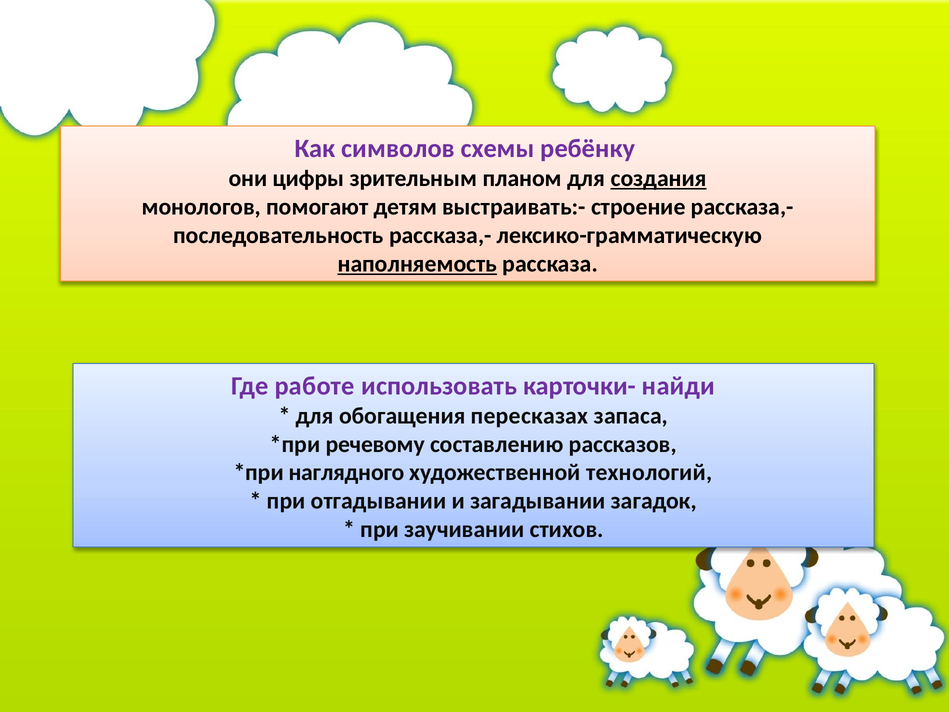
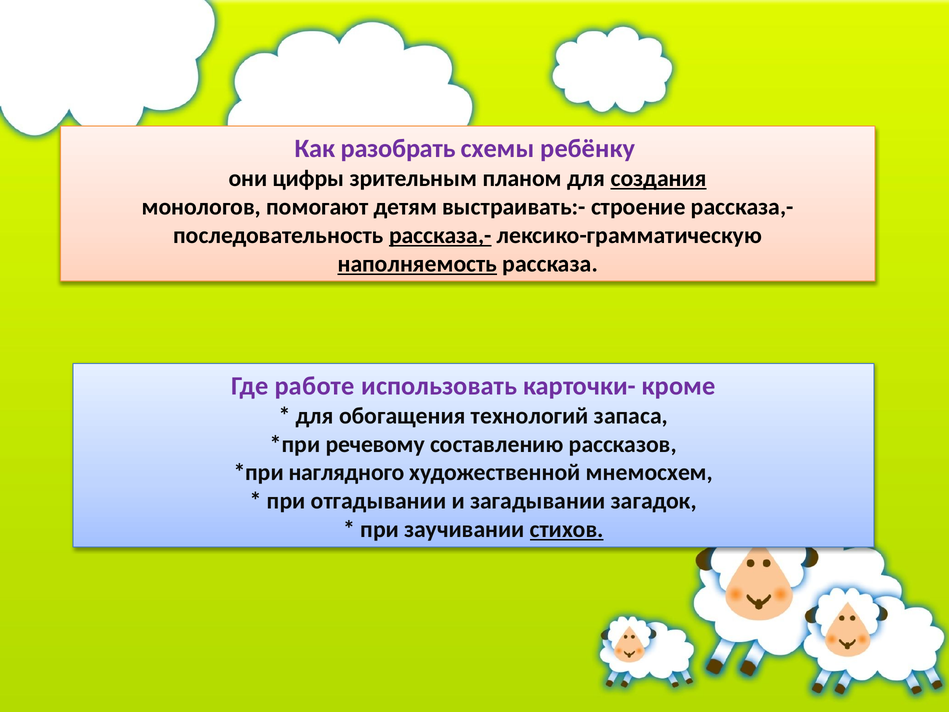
символов: символов -> разобрать (398, 148)
рассказа,- underline: none -> present (440, 235)
найди: найди -> кроме (679, 386)
пересказах: пересказах -> технологий (530, 416)
технологий: технологий -> мнемосхем (649, 472)
стихов underline: none -> present (567, 529)
